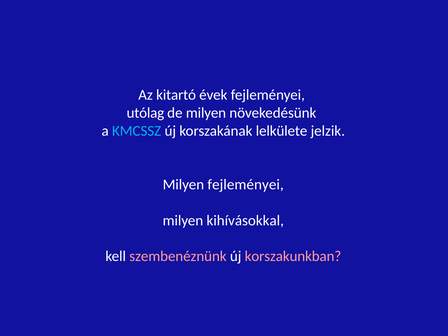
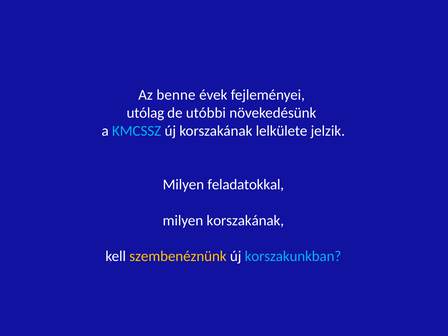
kitartó: kitartó -> benne (176, 95)
de milyen: milyen -> utóbbi (206, 113)
Milyen fejleményei: fejleményei -> feladatokkal (246, 185)
milyen kihívásokkal: kihívásokkal -> korszakának (245, 220)
szembenéznünk colour: pink -> yellow (178, 256)
korszakunkban colour: pink -> light blue (293, 256)
